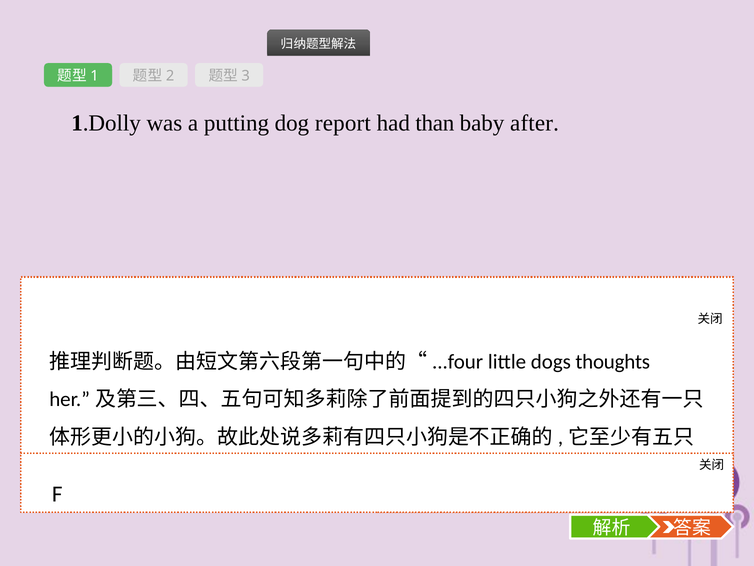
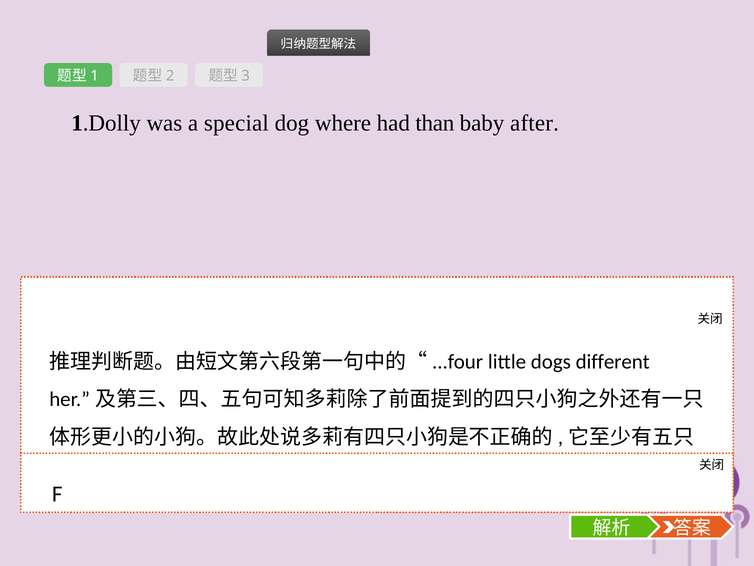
putting: putting -> special (236, 123)
report: report -> where (343, 123)
thoughts: thoughts -> different (613, 361)
